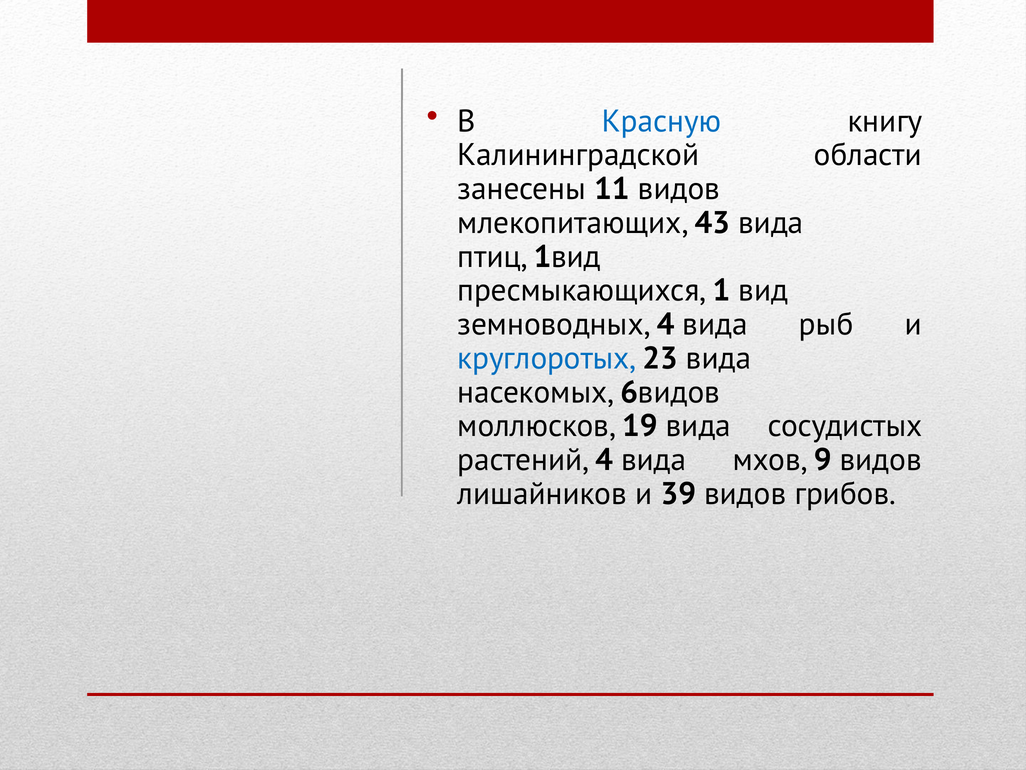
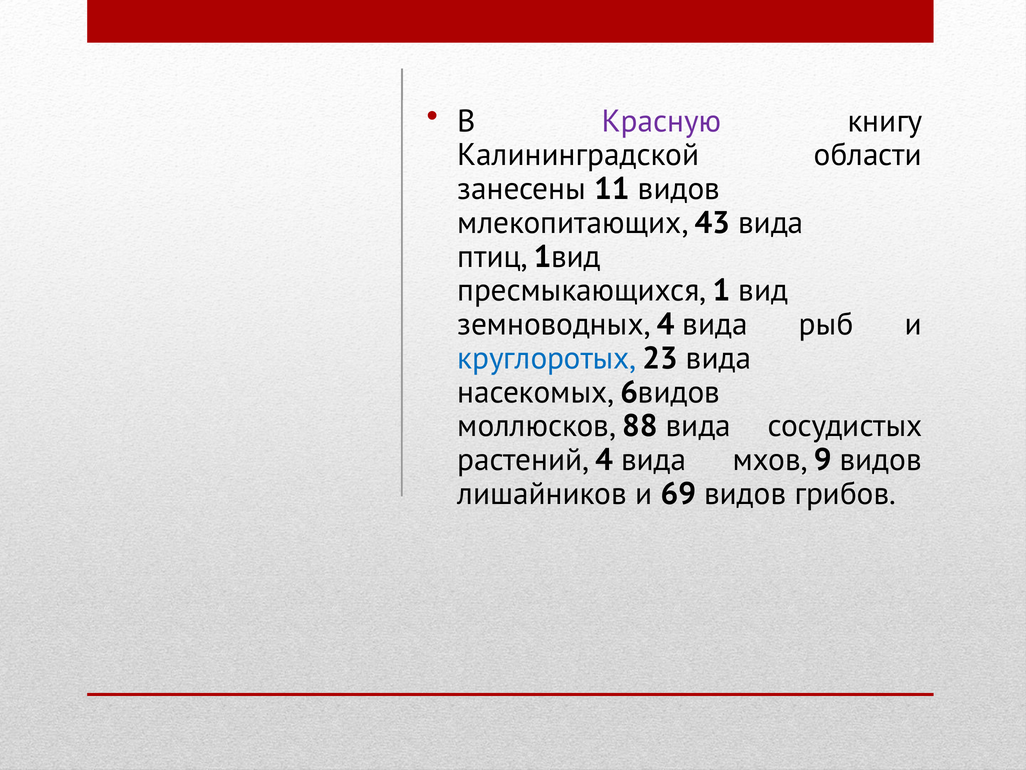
Красную colour: blue -> purple (662, 121)
19: 19 -> 88 (640, 426)
39: 39 -> 69 (678, 493)
